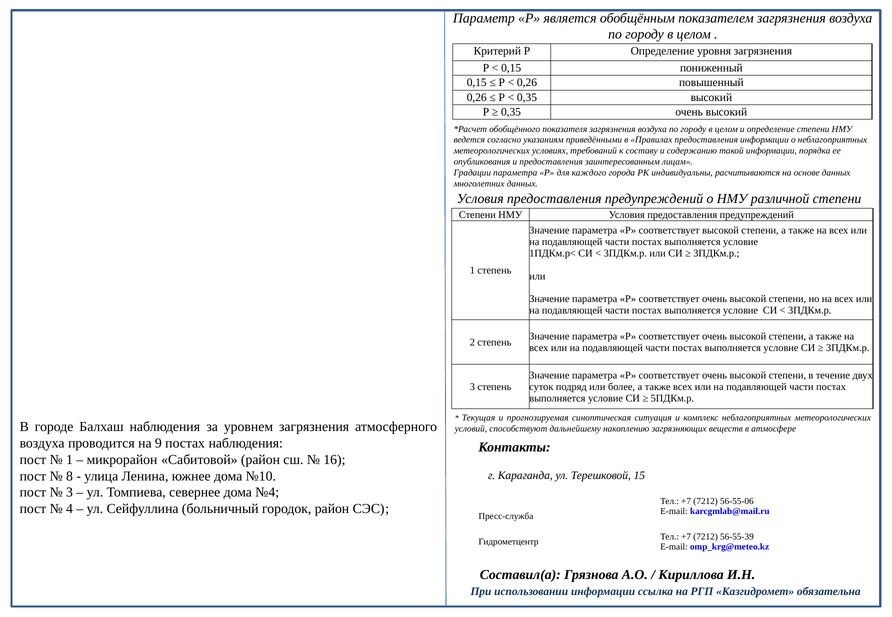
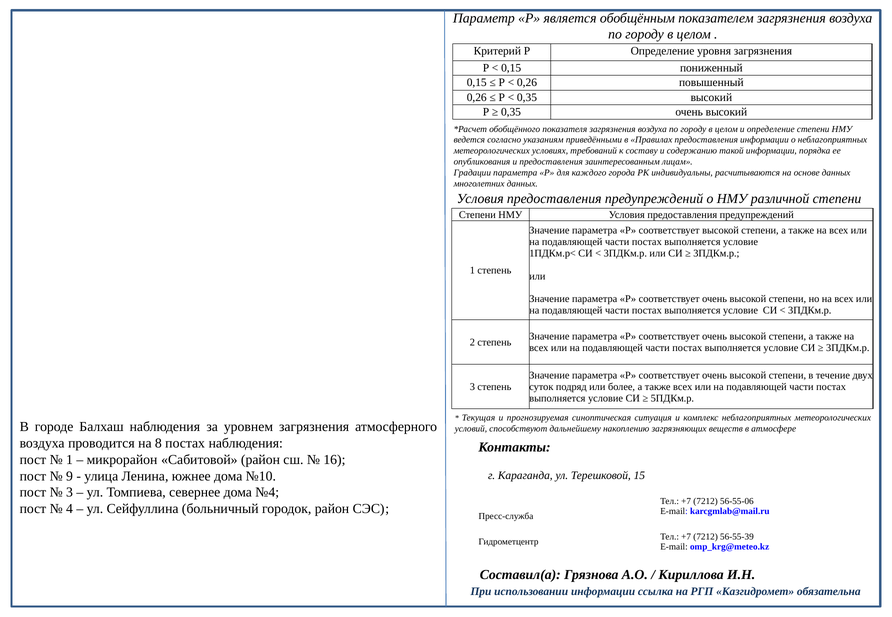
9: 9 -> 8 (158, 443)
8: 8 -> 9 (70, 476)
